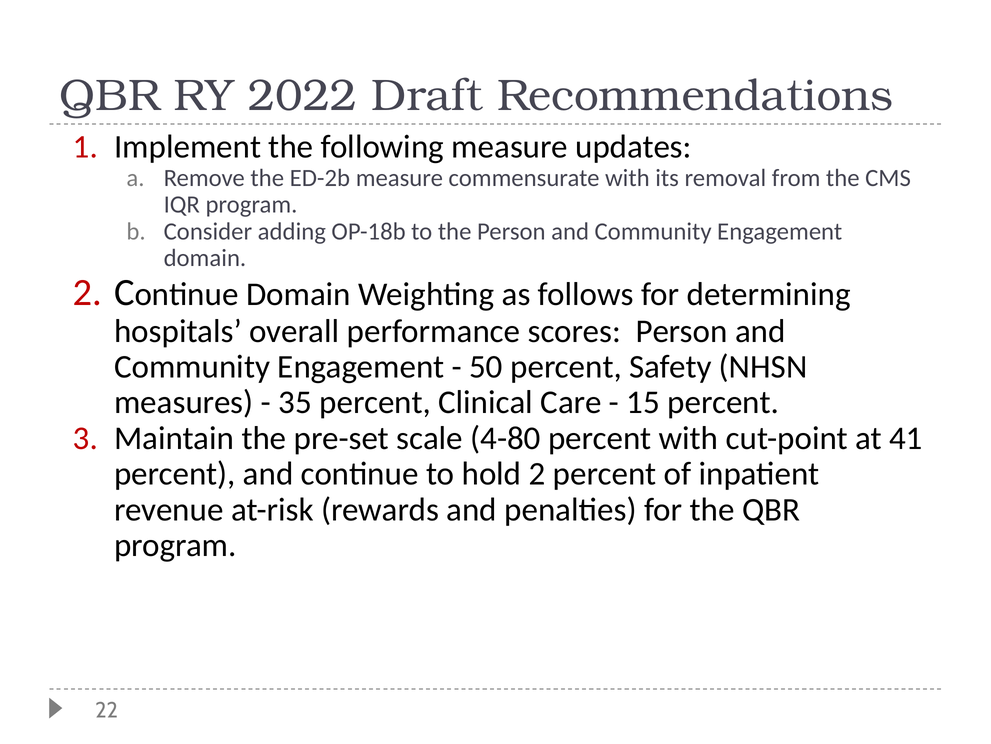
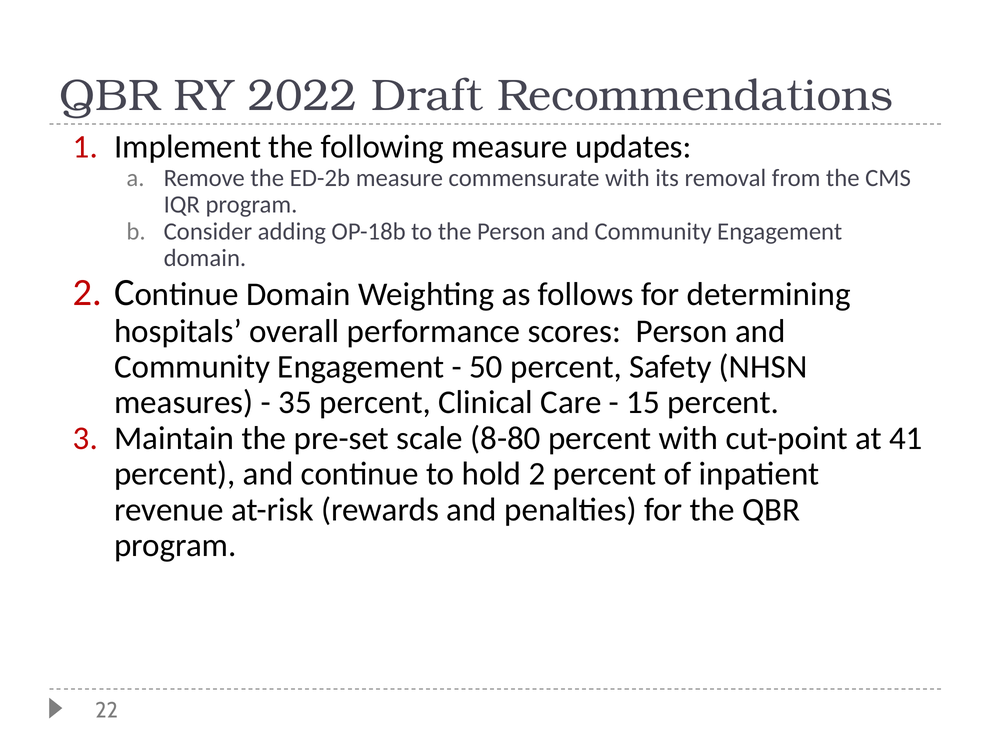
4-80: 4-80 -> 8-80 (505, 438)
